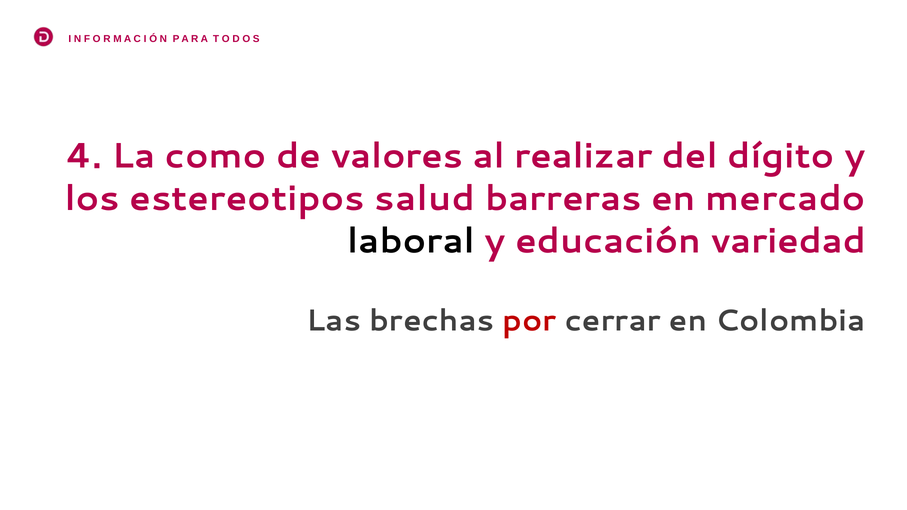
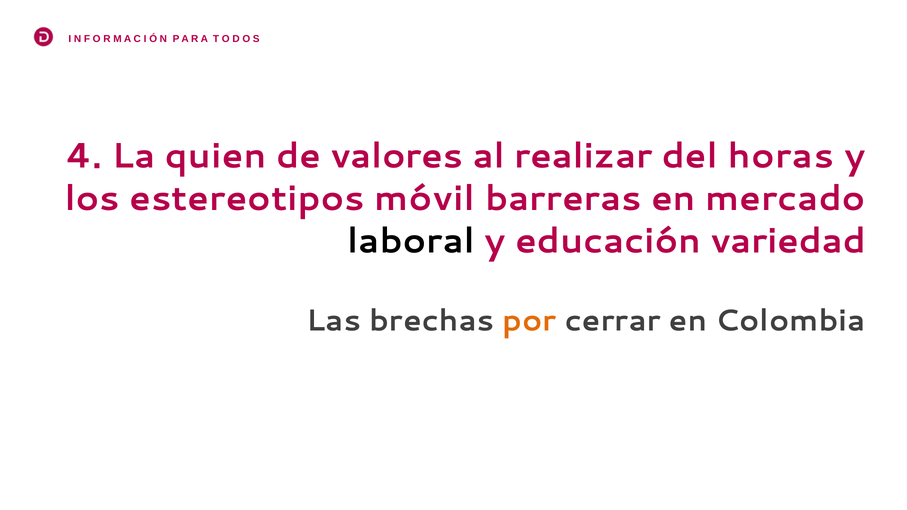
como: como -> quien (216, 156)
dígito: dígito -> horas (781, 156)
salud: salud -> móvil (425, 199)
por colour: red -> orange (529, 321)
